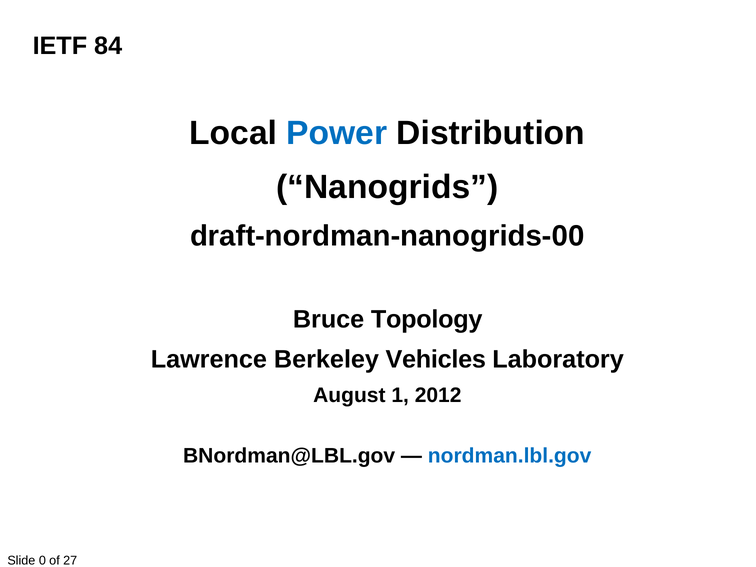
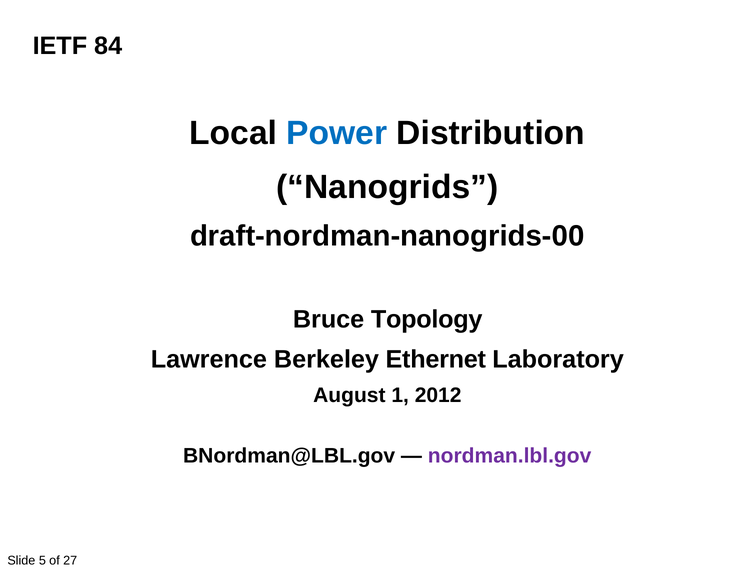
Vehicles: Vehicles -> Ethernet (436, 360)
nordman.lbl.gov colour: blue -> purple (510, 456)
0: 0 -> 5 (42, 561)
